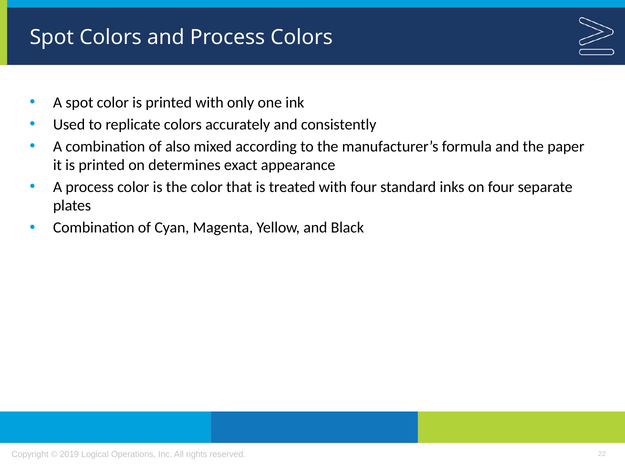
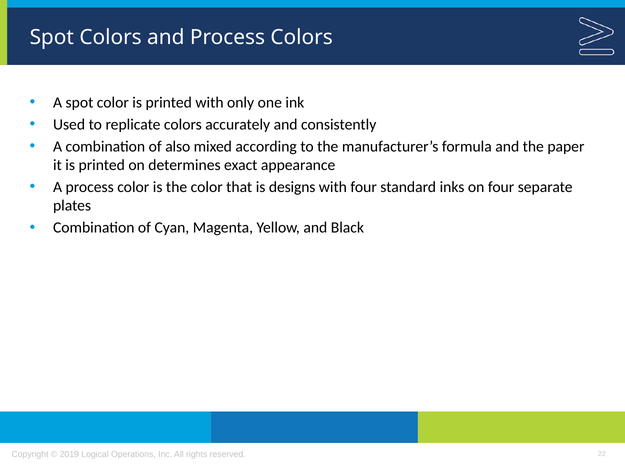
treated: treated -> designs (292, 187)
